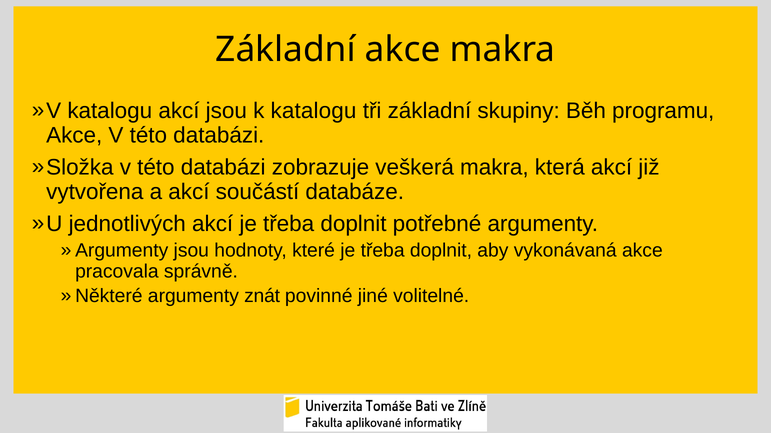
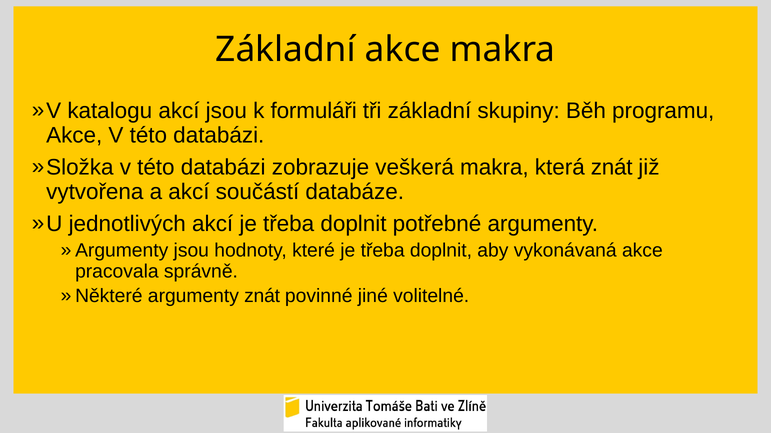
k katalogu: katalogu -> formuláři (314, 111)
která akcí: akcí -> znát (612, 168)
